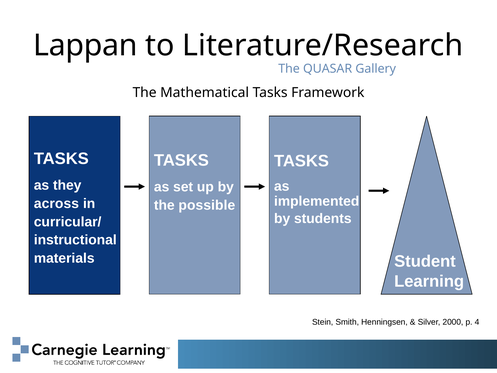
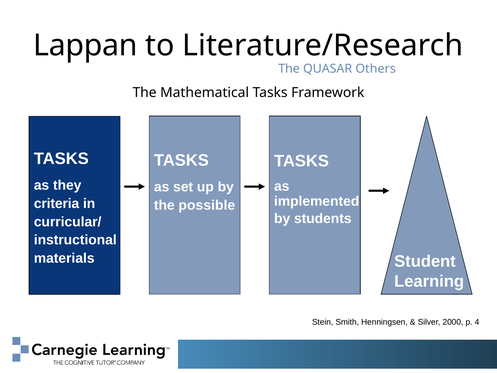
Gallery: Gallery -> Others (376, 69)
across: across -> criteria (57, 203)
